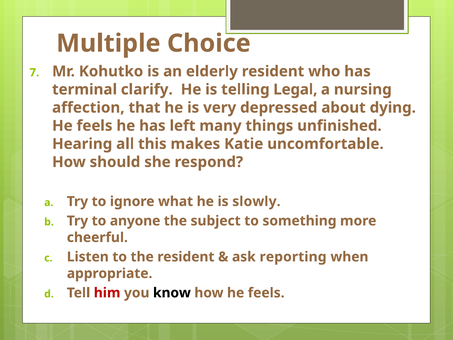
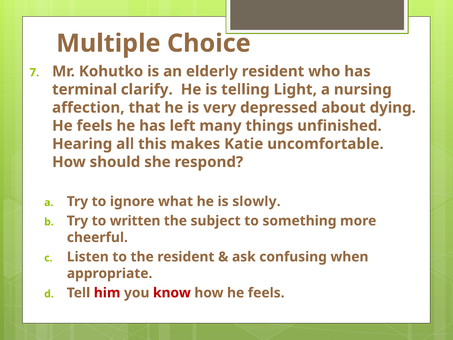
Legal: Legal -> Light (295, 89)
anyone: anyone -> written (135, 221)
reporting: reporting -> confusing (293, 257)
know colour: black -> red (172, 293)
